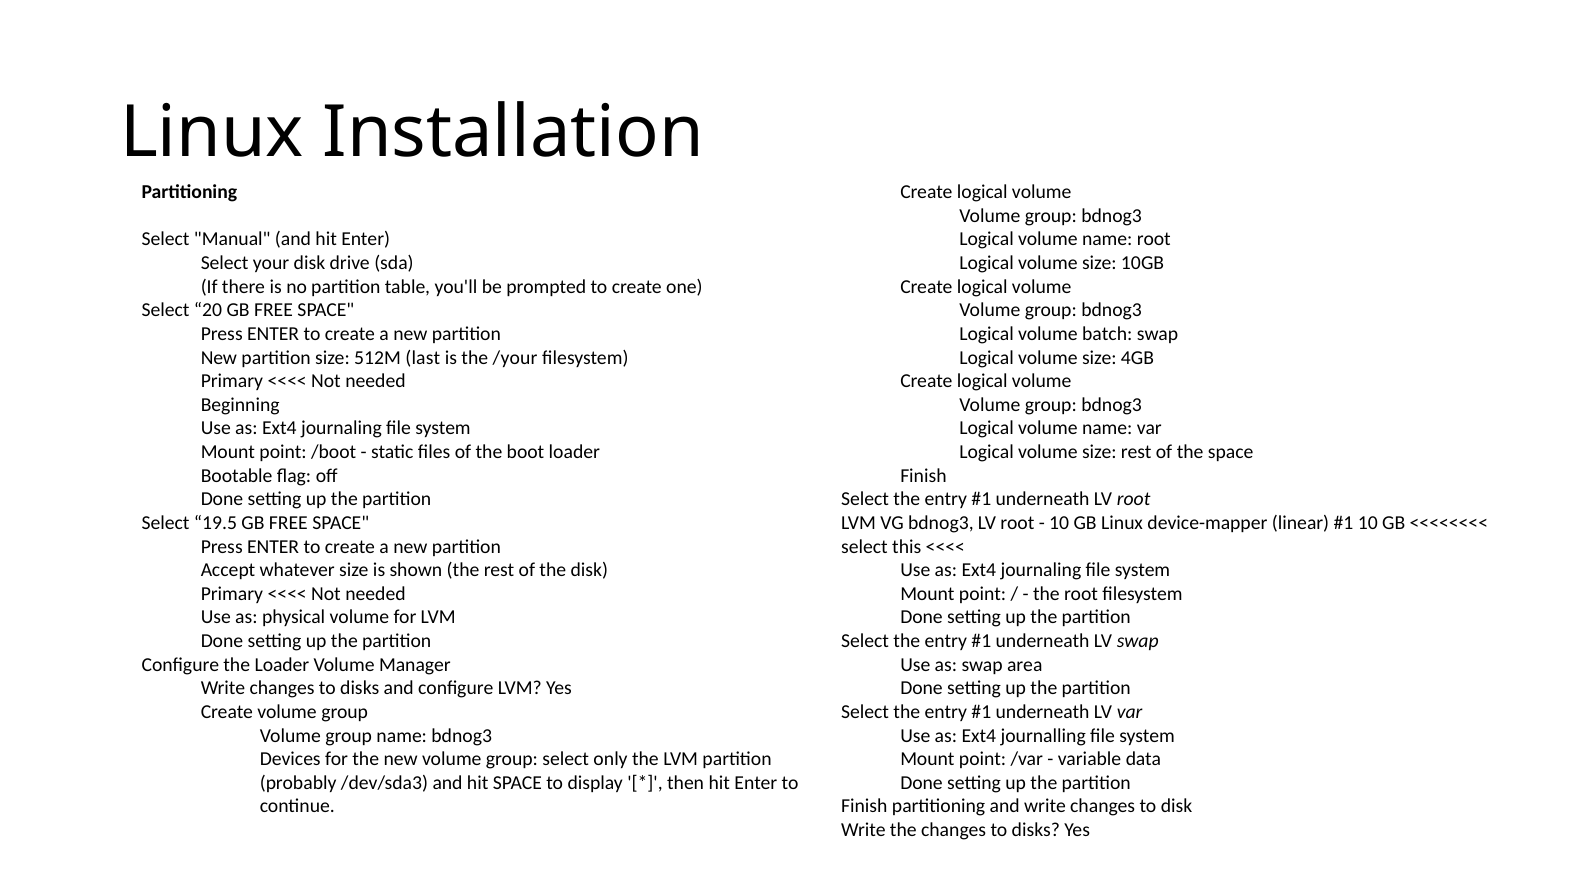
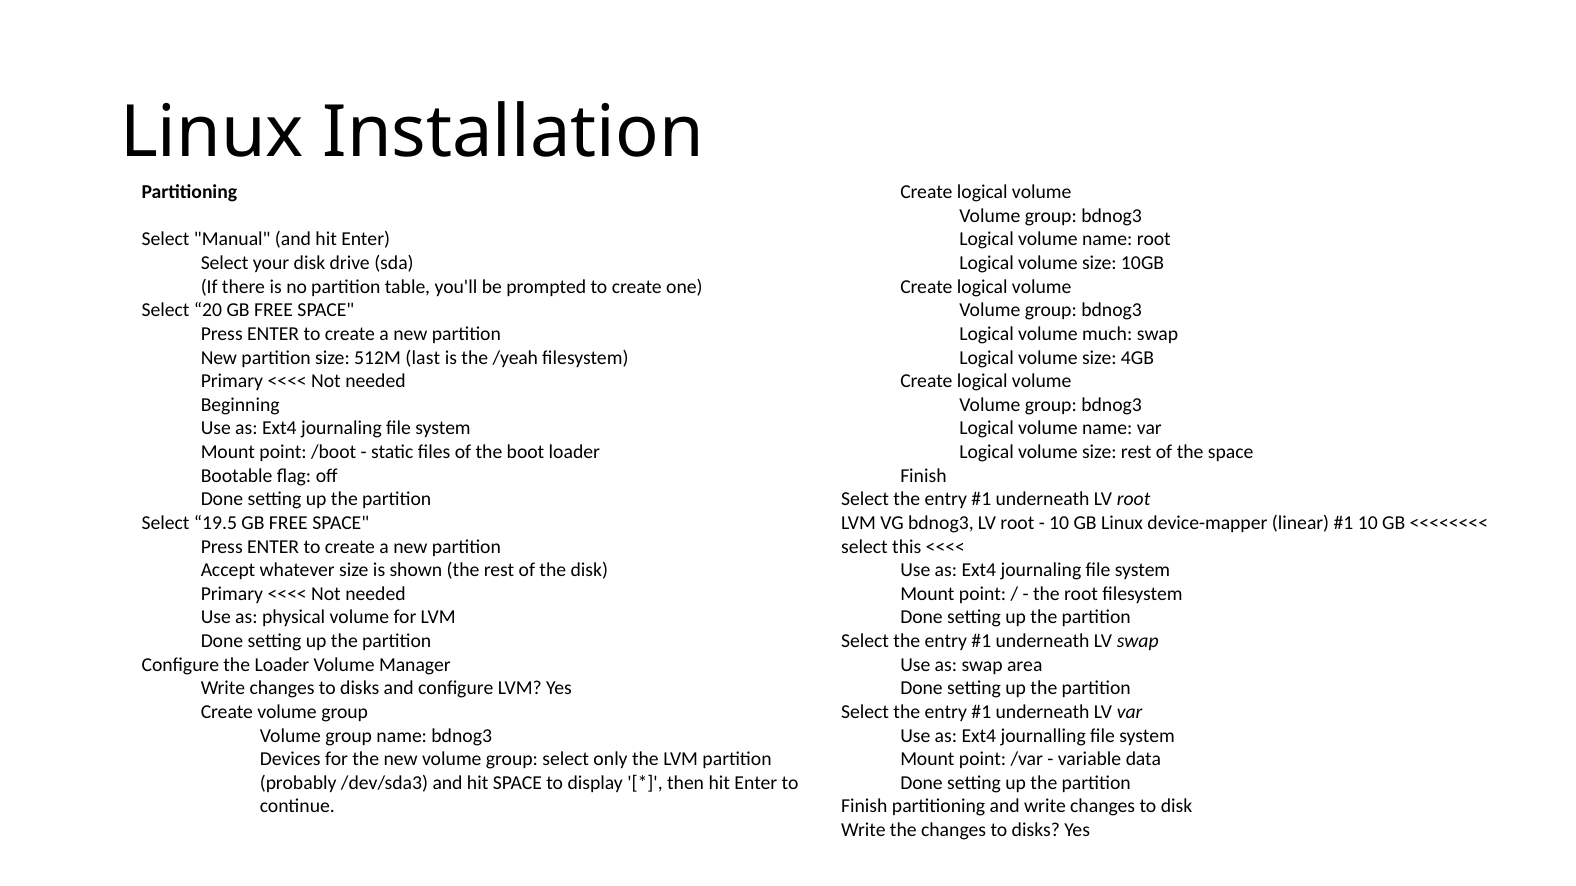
batch: batch -> much (1107, 334)
/your: /your -> /yeah (515, 358)
